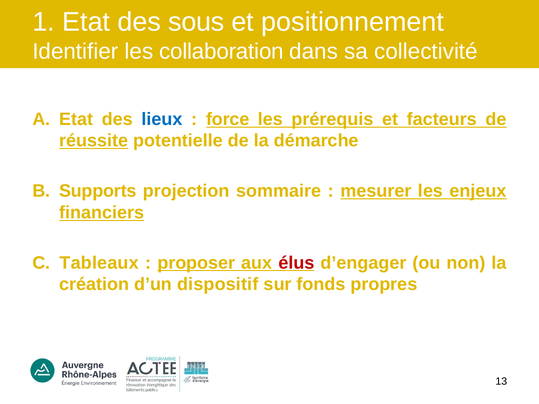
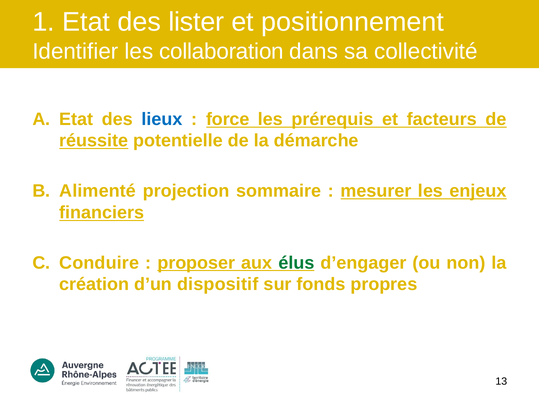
sous: sous -> lister (196, 22)
Supports: Supports -> Alimenté (98, 191)
Tableaux: Tableaux -> Conduire (99, 263)
élus colour: red -> green (296, 263)
